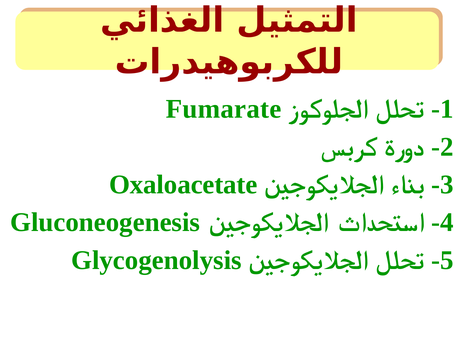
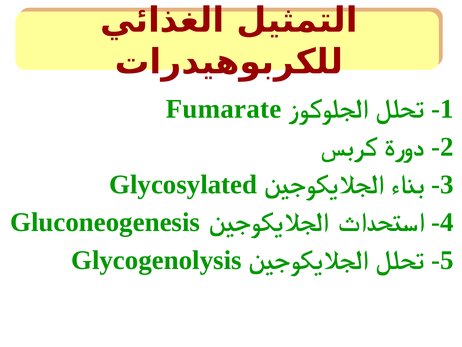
Oxaloacetate: Oxaloacetate -> Glycosylated (183, 184)
